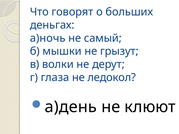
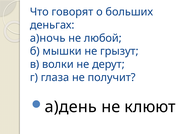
самый: самый -> любой (103, 38)
ледокол: ледокол -> получит (112, 78)
